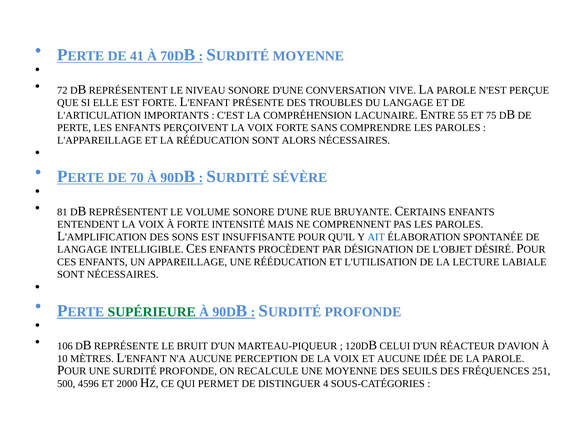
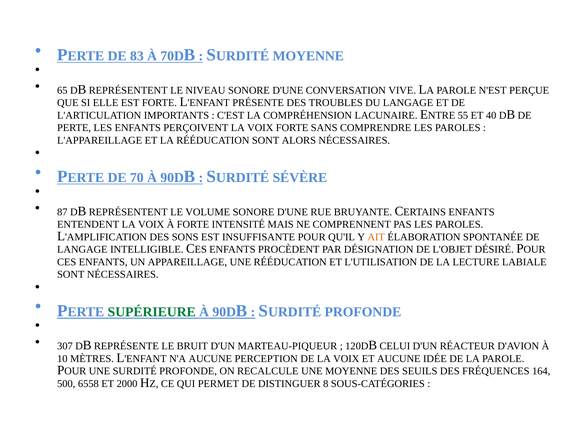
41: 41 -> 83 (137, 56)
72: 72 -> 65 (62, 90)
75: 75 -> 40 (491, 115)
81: 81 -> 87 (62, 212)
AIT colour: blue -> orange (376, 237)
106: 106 -> 307 (65, 347)
251: 251 -> 164 (541, 372)
4596: 4596 -> 6558 (88, 384)
4: 4 -> 8 (326, 384)
